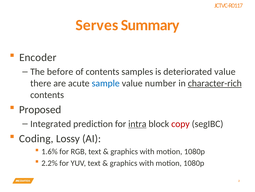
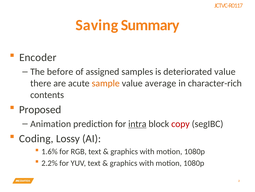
Serves: Serves -> Saving (97, 25)
of contents: contents -> assigned (102, 71)
sample colour: blue -> orange (106, 83)
number: number -> average (160, 83)
character-rich underline: present -> none (215, 83)
Integrated: Integrated -> Animation (51, 123)
